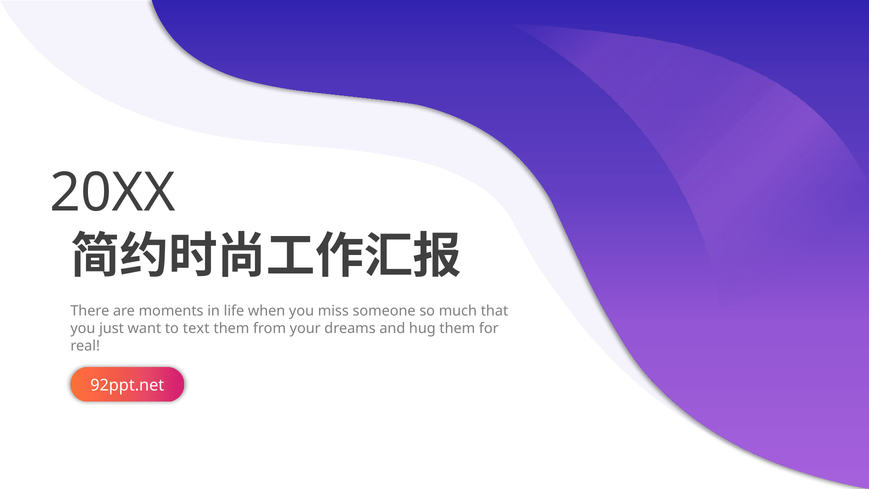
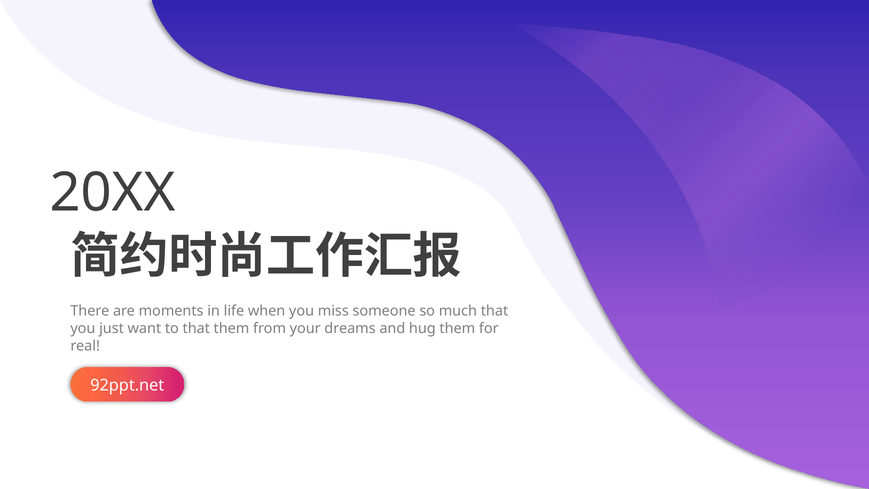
to text: text -> that (196, 328)
